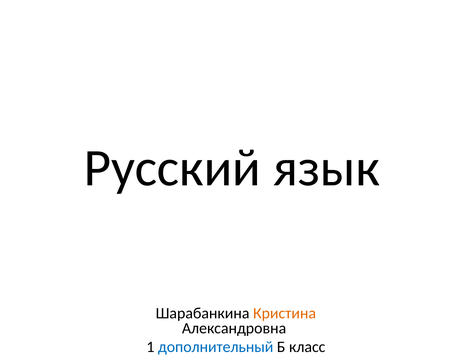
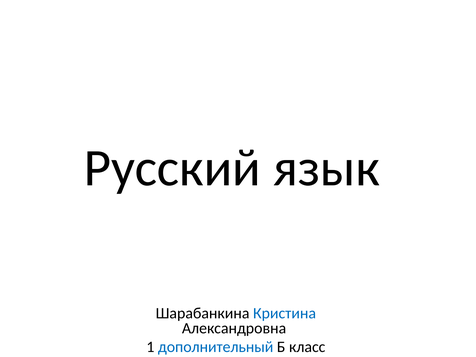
Кристина colour: orange -> blue (285, 313)
